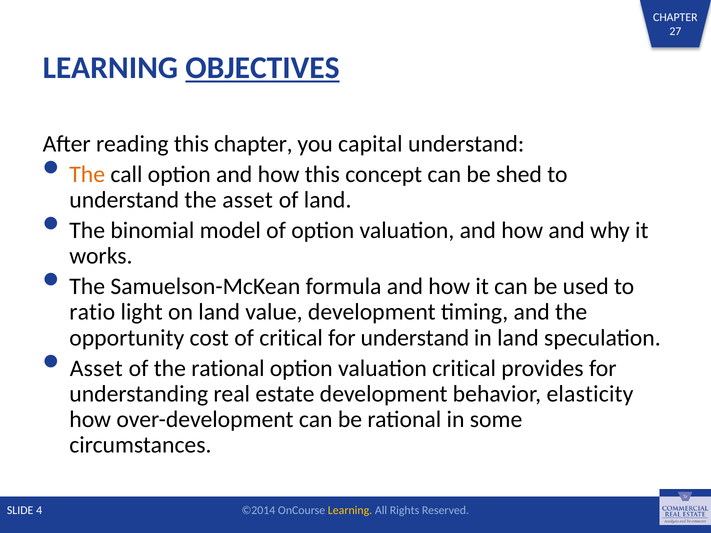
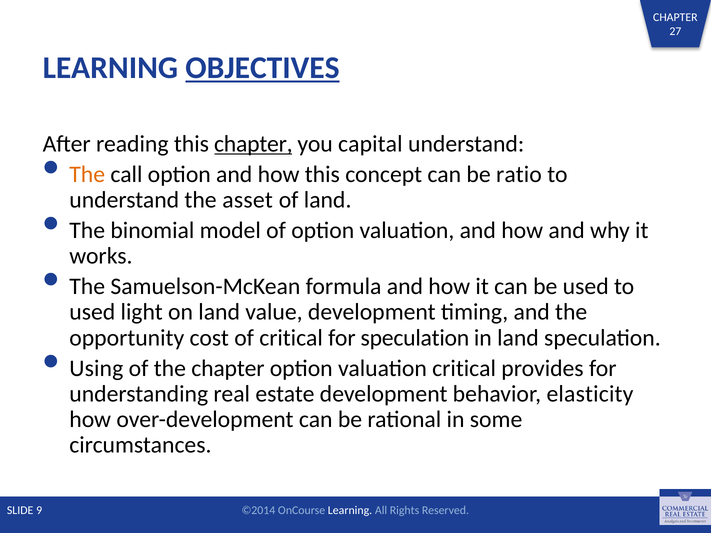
chapter underline: none -> present (253, 144)
shed: shed -> ratio (519, 174)
ratio: ratio -> used (92, 312)
for understand: understand -> speculation (415, 338)
Asset: Asset -> Using (96, 368)
the rational: rational -> chapter (228, 368)
4: 4 -> 9 (39, 510)
Learning colour: yellow -> white (350, 510)
